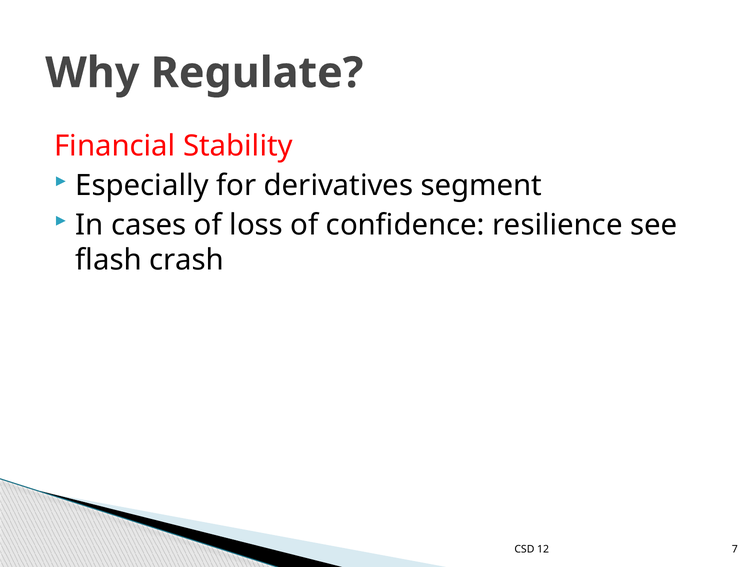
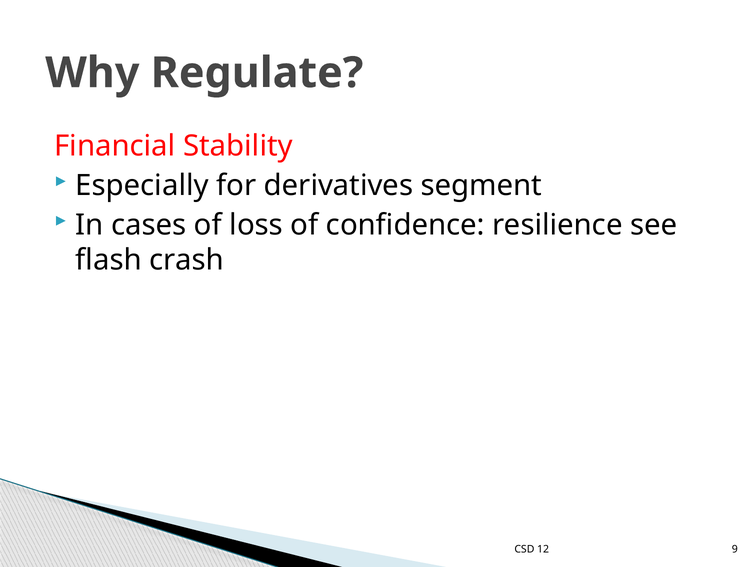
7: 7 -> 9 (735, 549)
